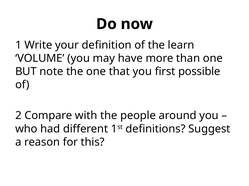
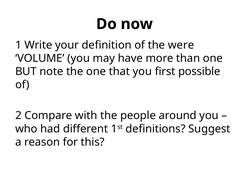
learn: learn -> were (181, 45)
